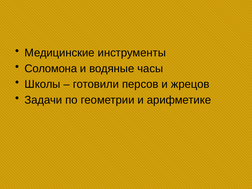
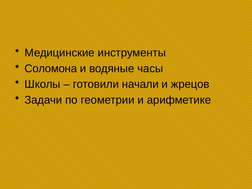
персов: персов -> начали (140, 84)
